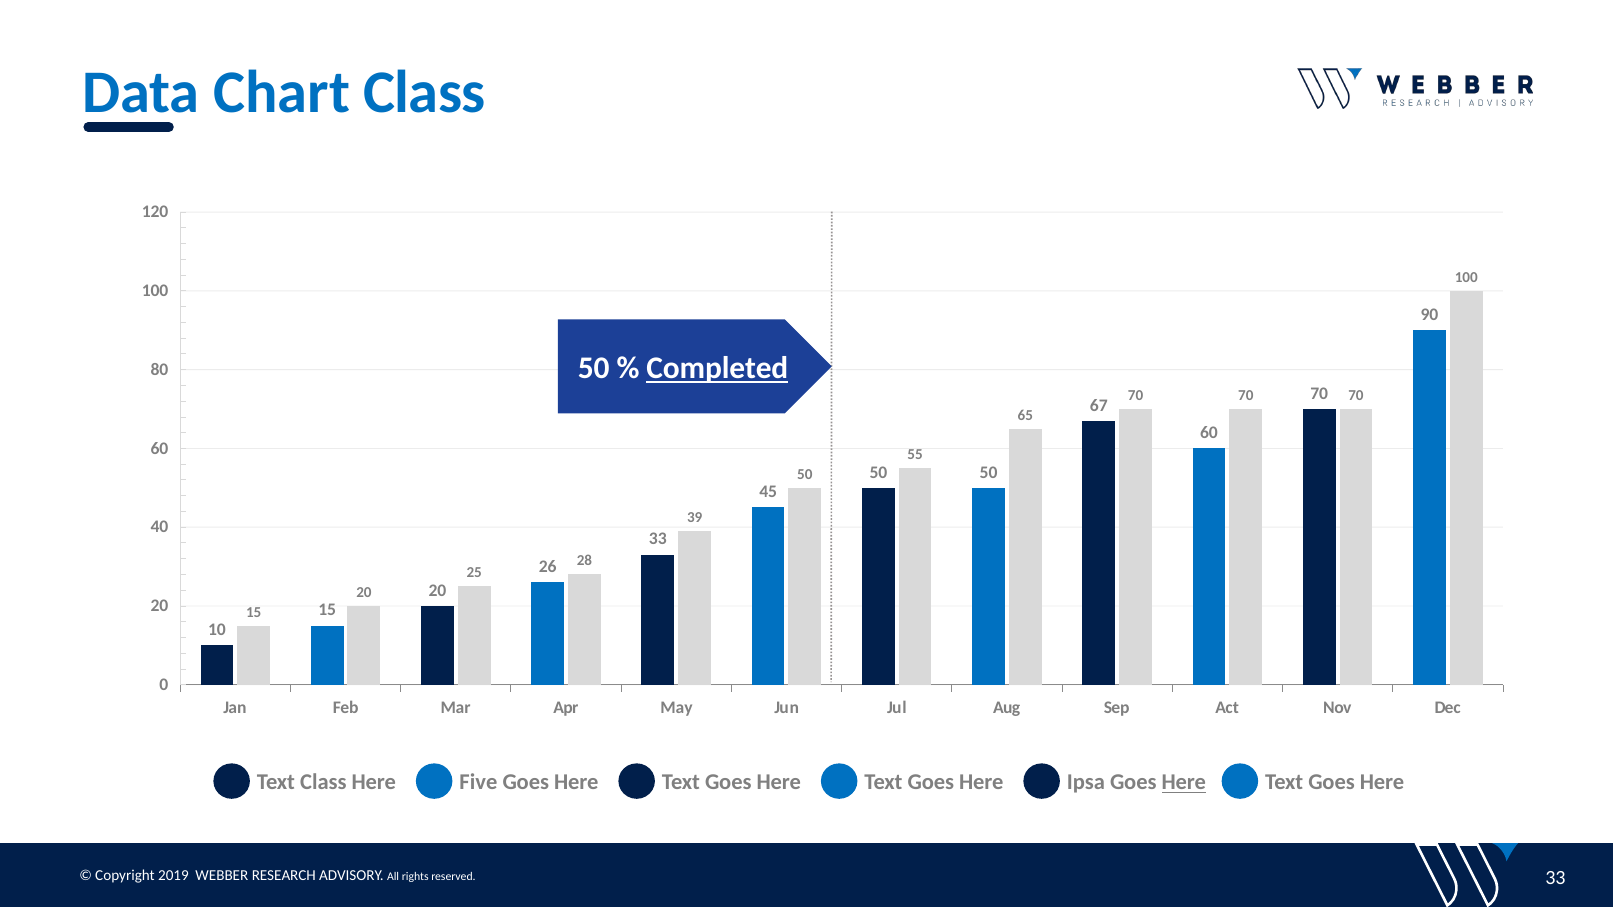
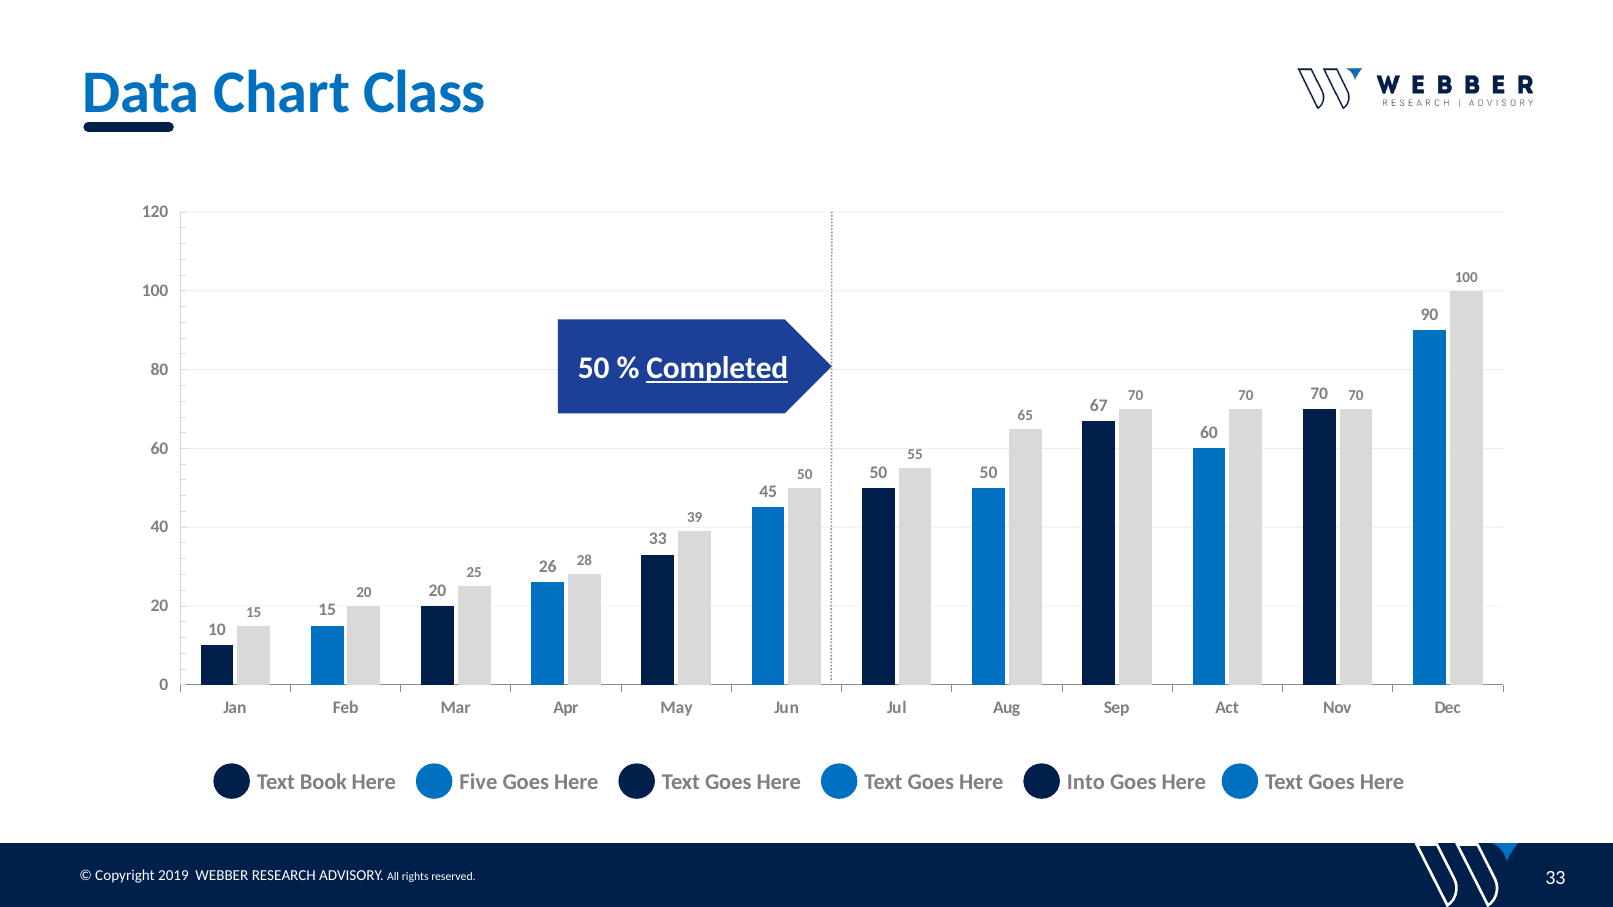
Text Class: Class -> Book (323, 783)
Ipsa: Ipsa -> Into (1086, 783)
Here underline: present -> none (1184, 783)
